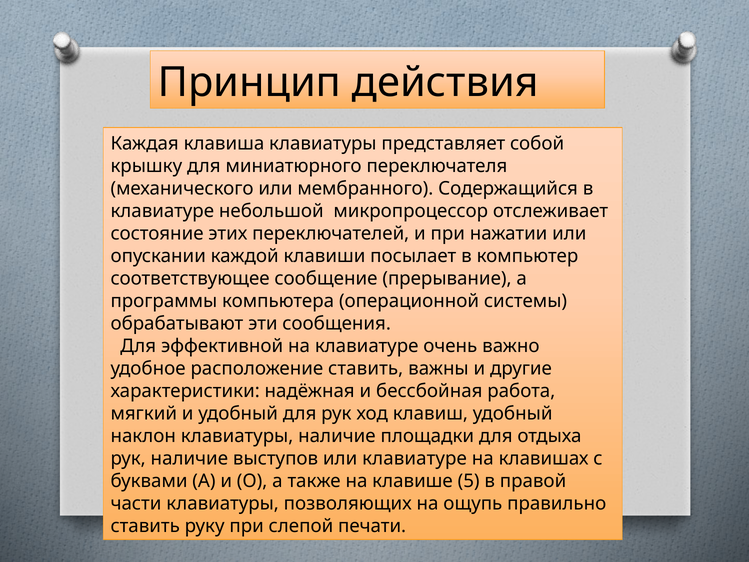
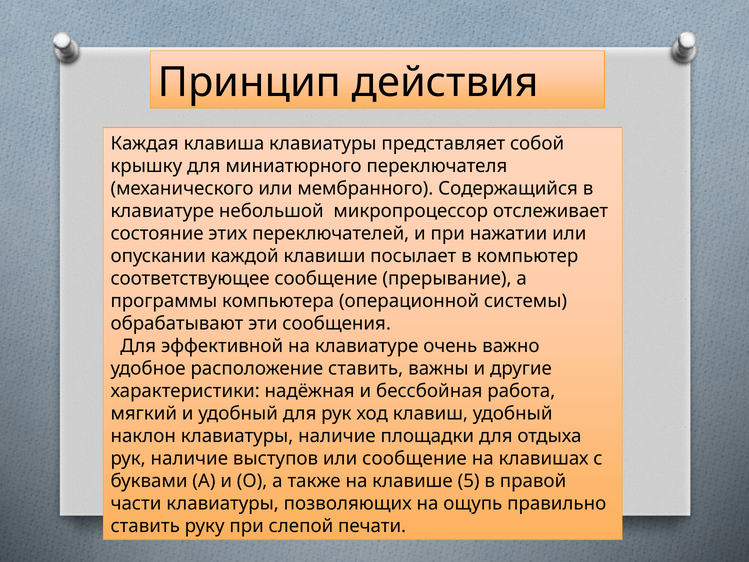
или клавиатуре: клавиатуре -> сообщение (414, 458)
